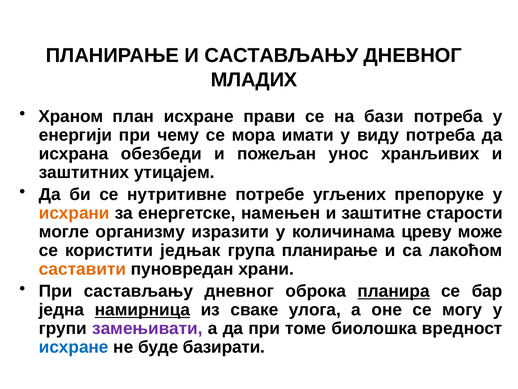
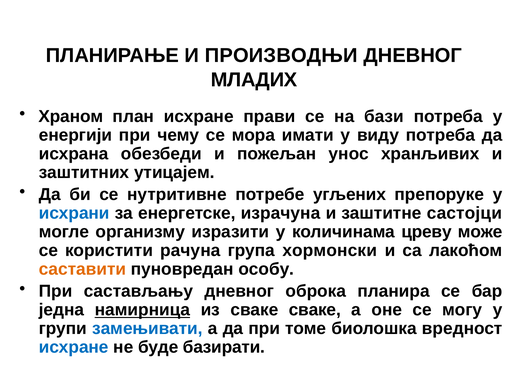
И САСТАВЉАЊУ: САСТАВЉАЊУ -> ПРОИЗВОДЊИ (281, 55)
исхрани colour: orange -> blue (74, 213)
намењен: намењен -> израчуна (281, 213)
старости: старости -> састојци (464, 213)
једњак: једњак -> рачуна (190, 250)
група планирање: планирање -> хормонски (330, 250)
храни: храни -> особу (266, 269)
планира underline: present -> none (394, 291)
сваке улога: улога -> сваке (315, 310)
замењивати colour: purple -> blue (147, 328)
